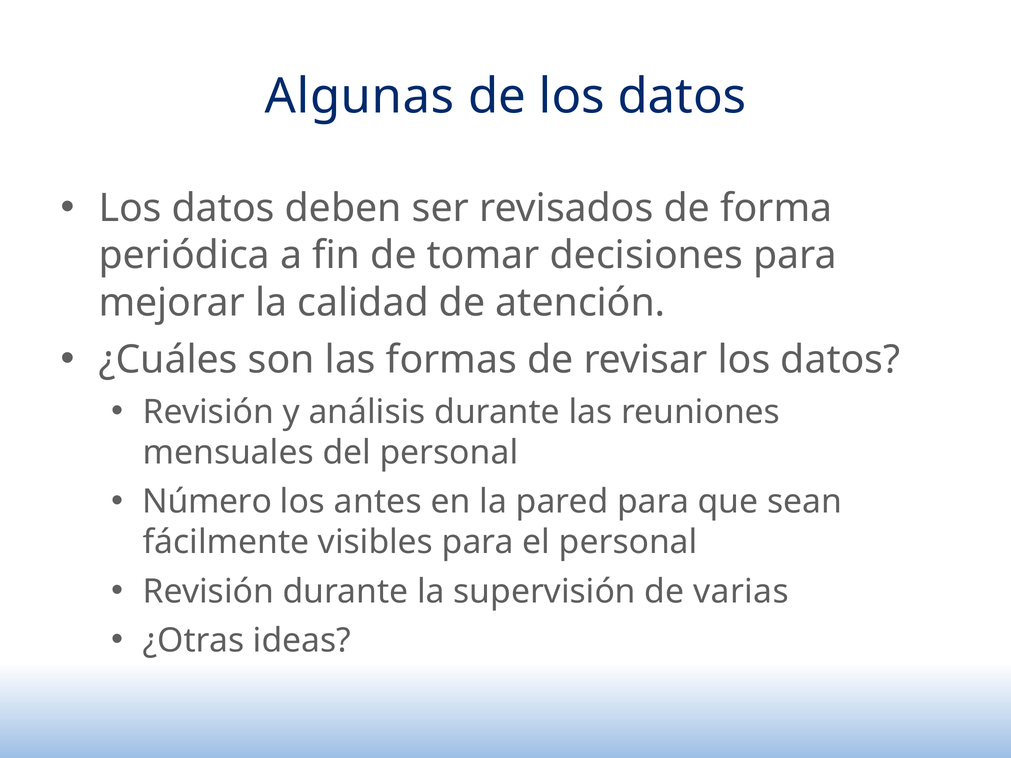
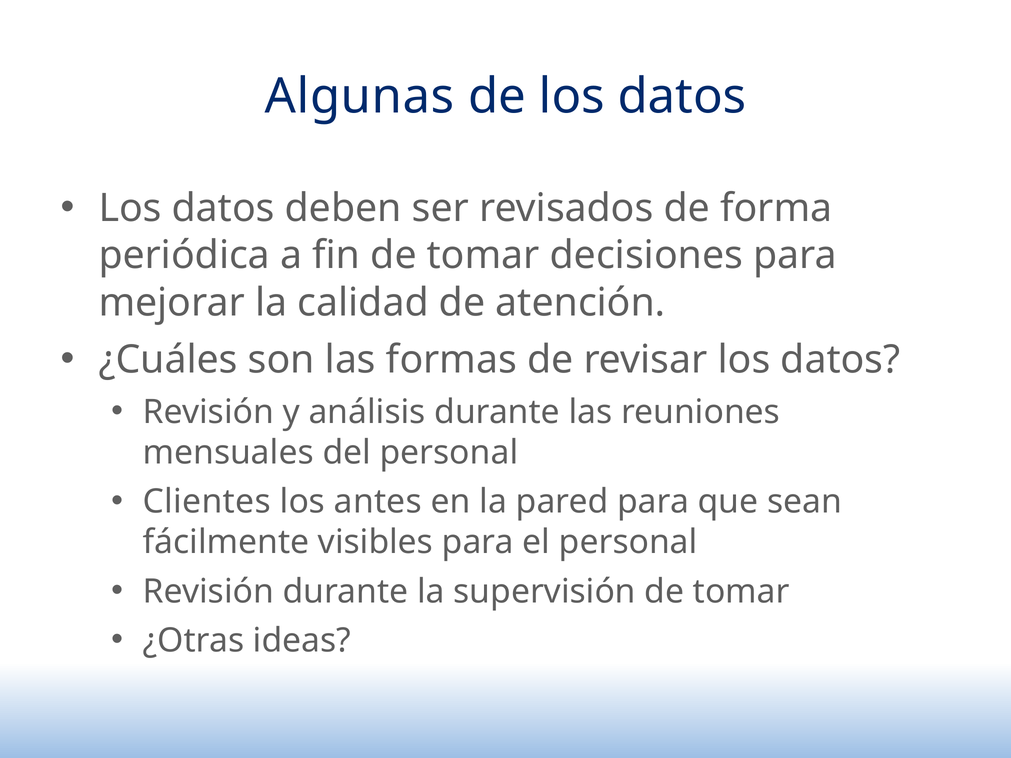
Número: Número -> Clientes (207, 502)
supervisión de varias: varias -> tomar (741, 592)
